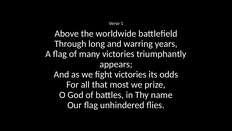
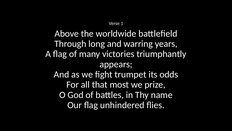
fight victories: victories -> trumpet (130, 74)
